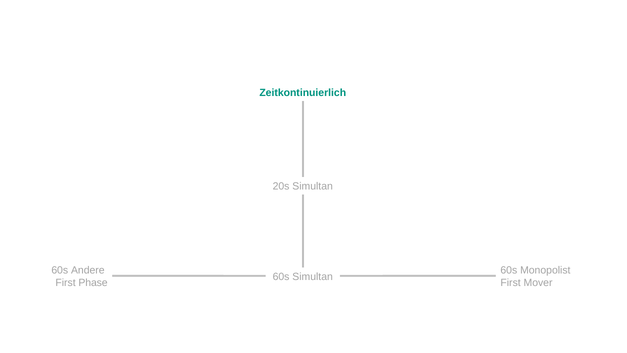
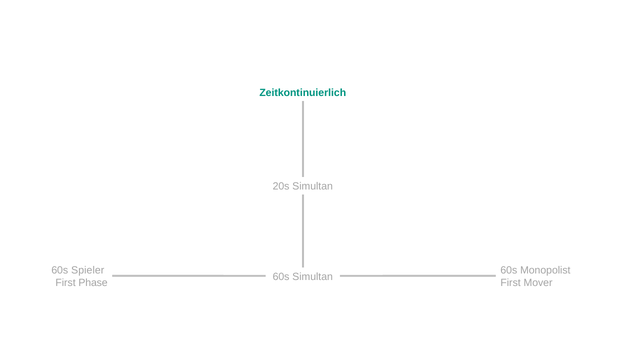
Andere: Andere -> Spieler (88, 270)
